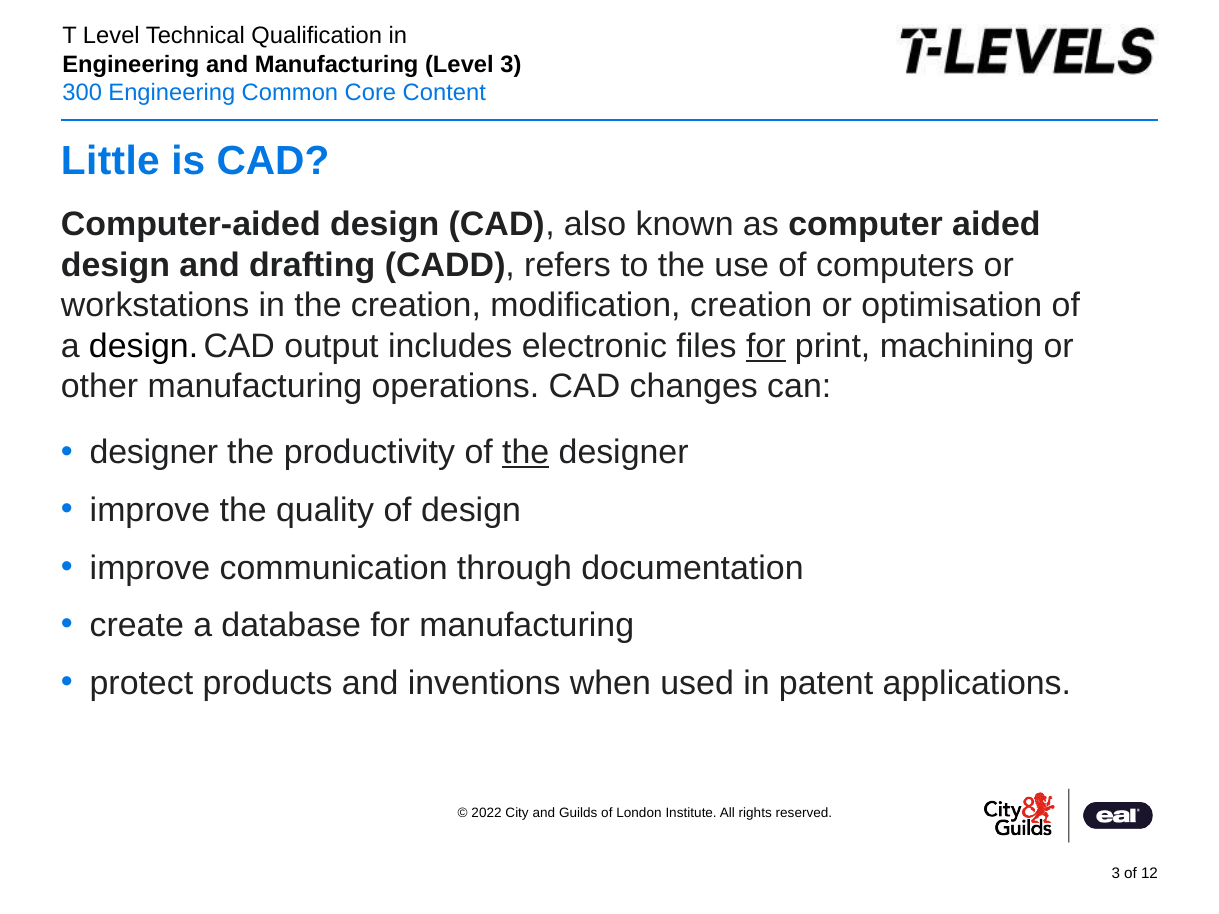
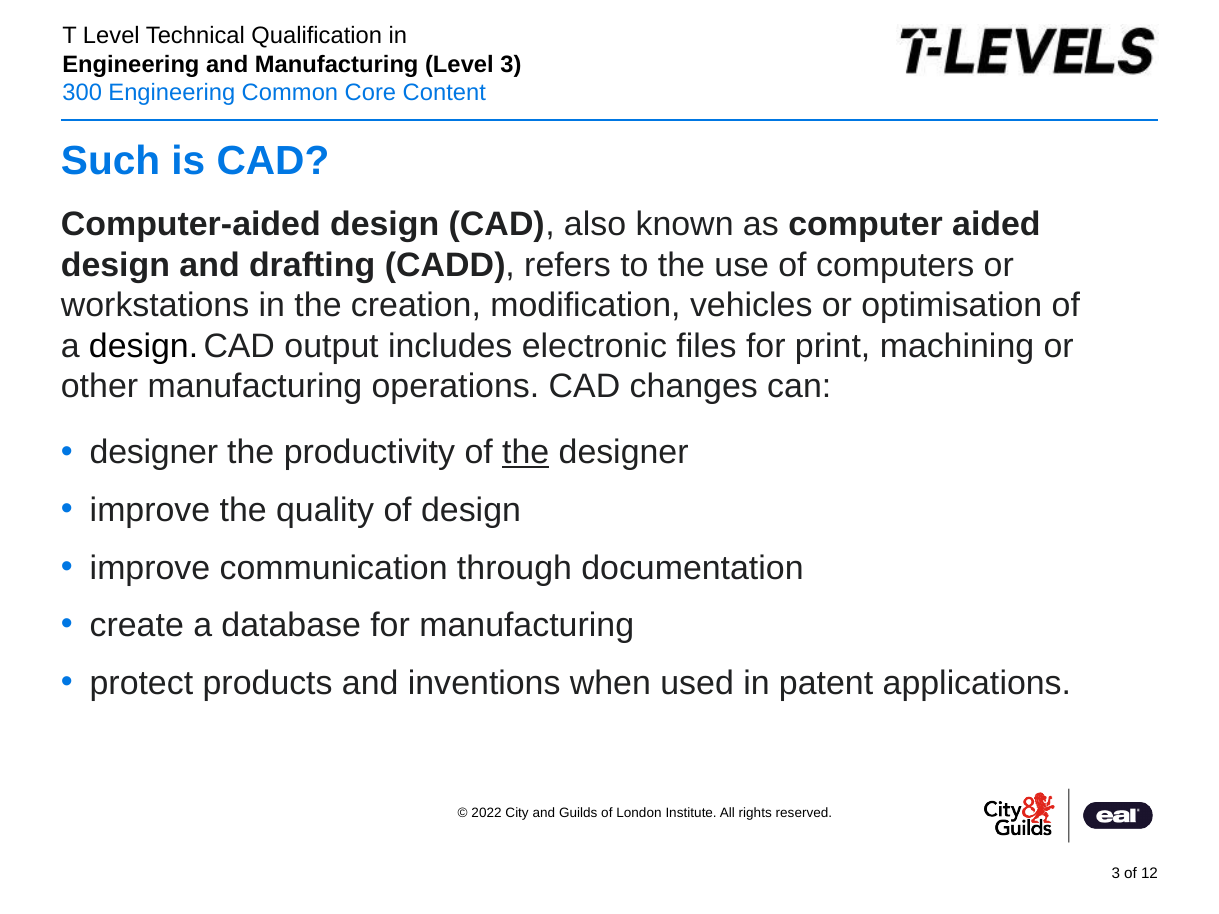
Little: Little -> Such (111, 162)
modification creation: creation -> vehicles (751, 306)
for underline: present -> none (766, 346)
